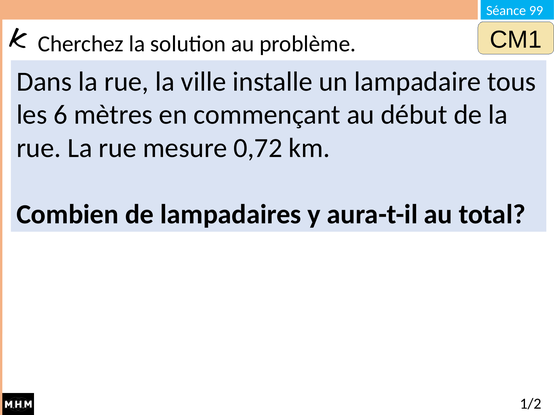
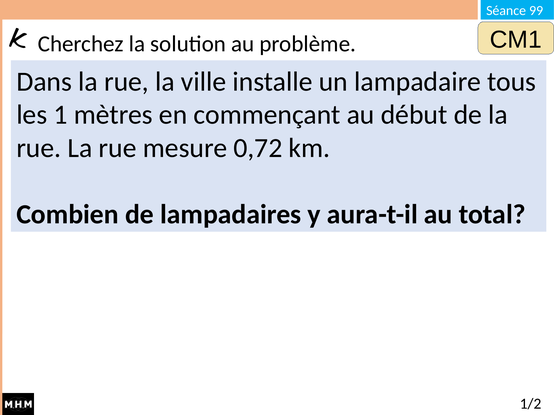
6: 6 -> 1 (61, 115)
